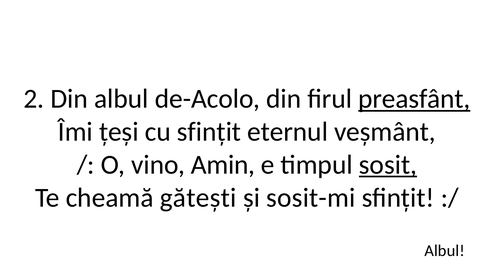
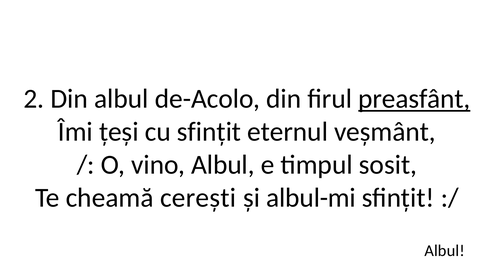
vino Amin: Amin -> Albul (223, 165)
sosit underline: present -> none (388, 165)
gătești: gătești -> cerești (198, 198)
sosit-mi: sosit-mi -> albul-mi (311, 198)
